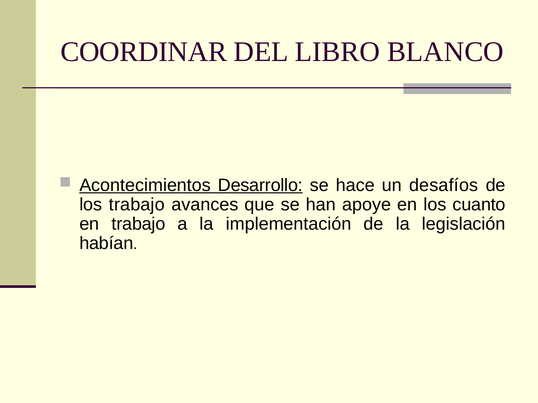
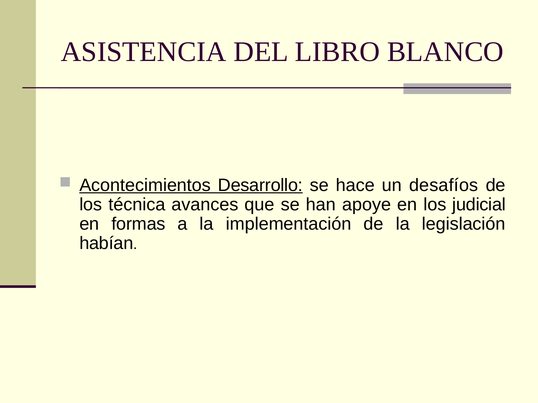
COORDINAR: COORDINAR -> ASISTENCIA (144, 52)
los trabajo: trabajo -> técnica (137, 205)
cuanto: cuanto -> judicial (479, 205)
en trabajo: trabajo -> formas (139, 224)
